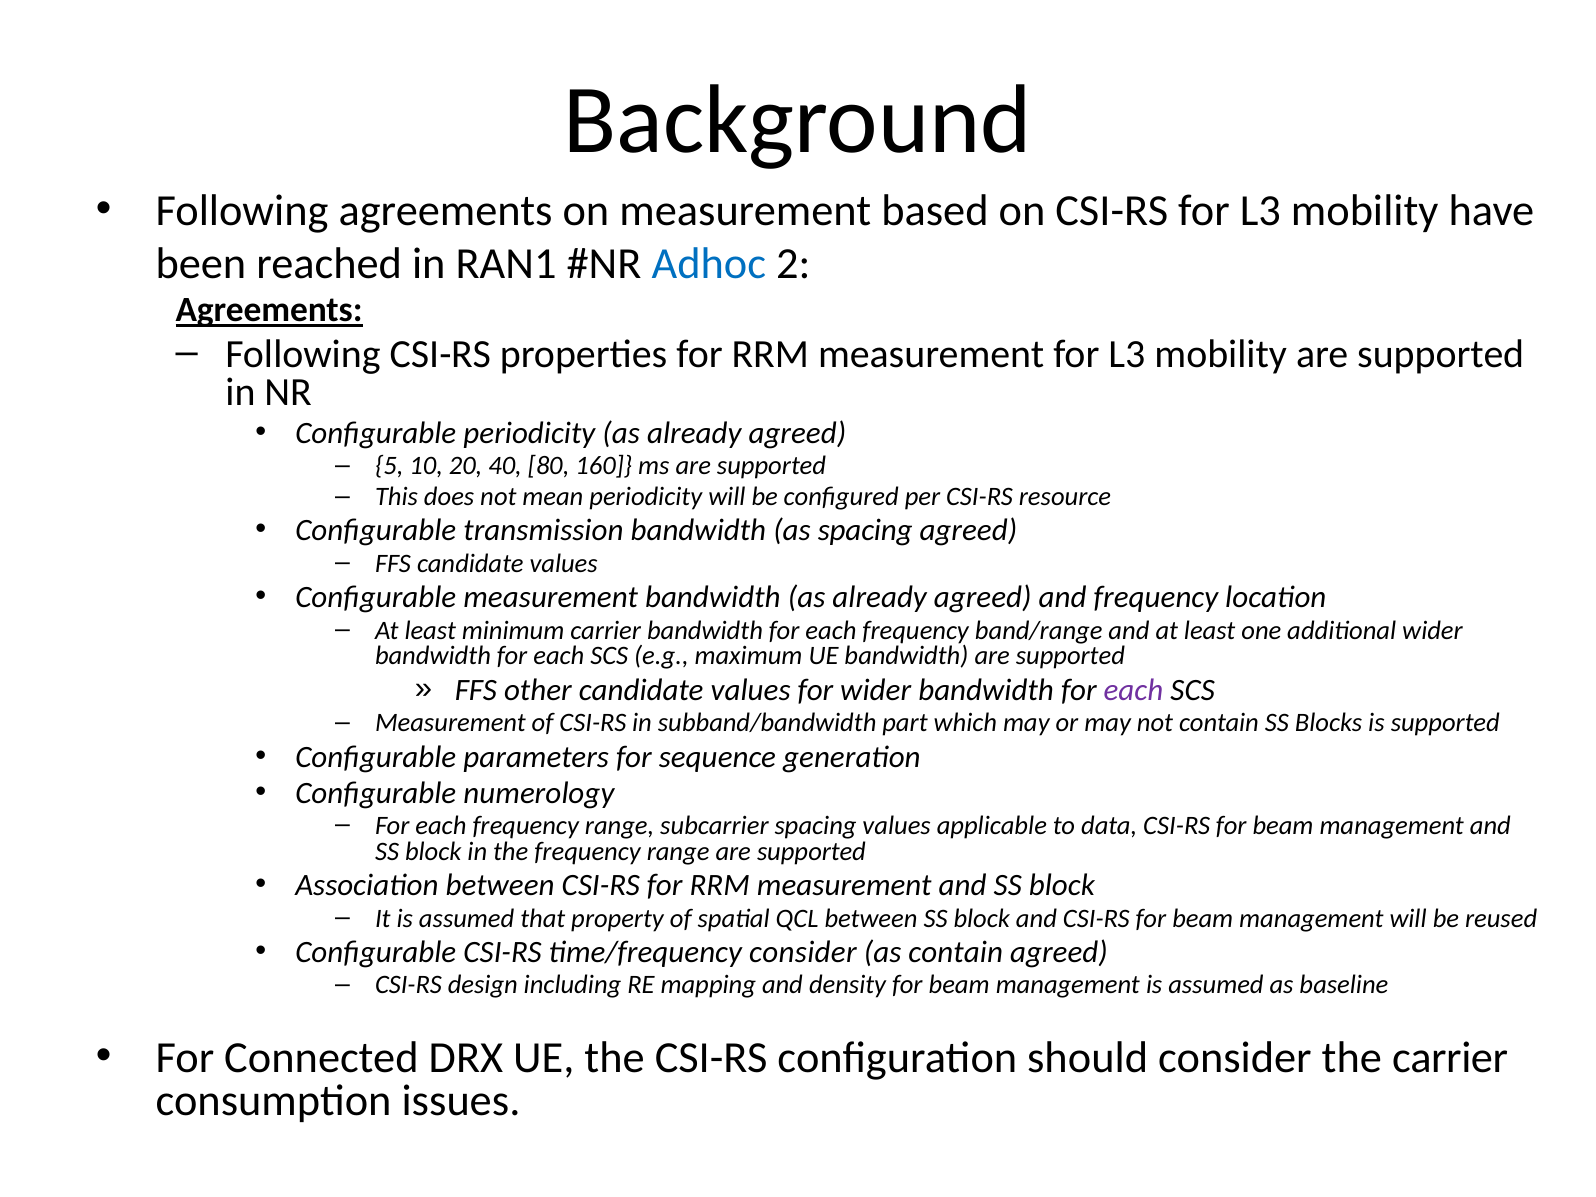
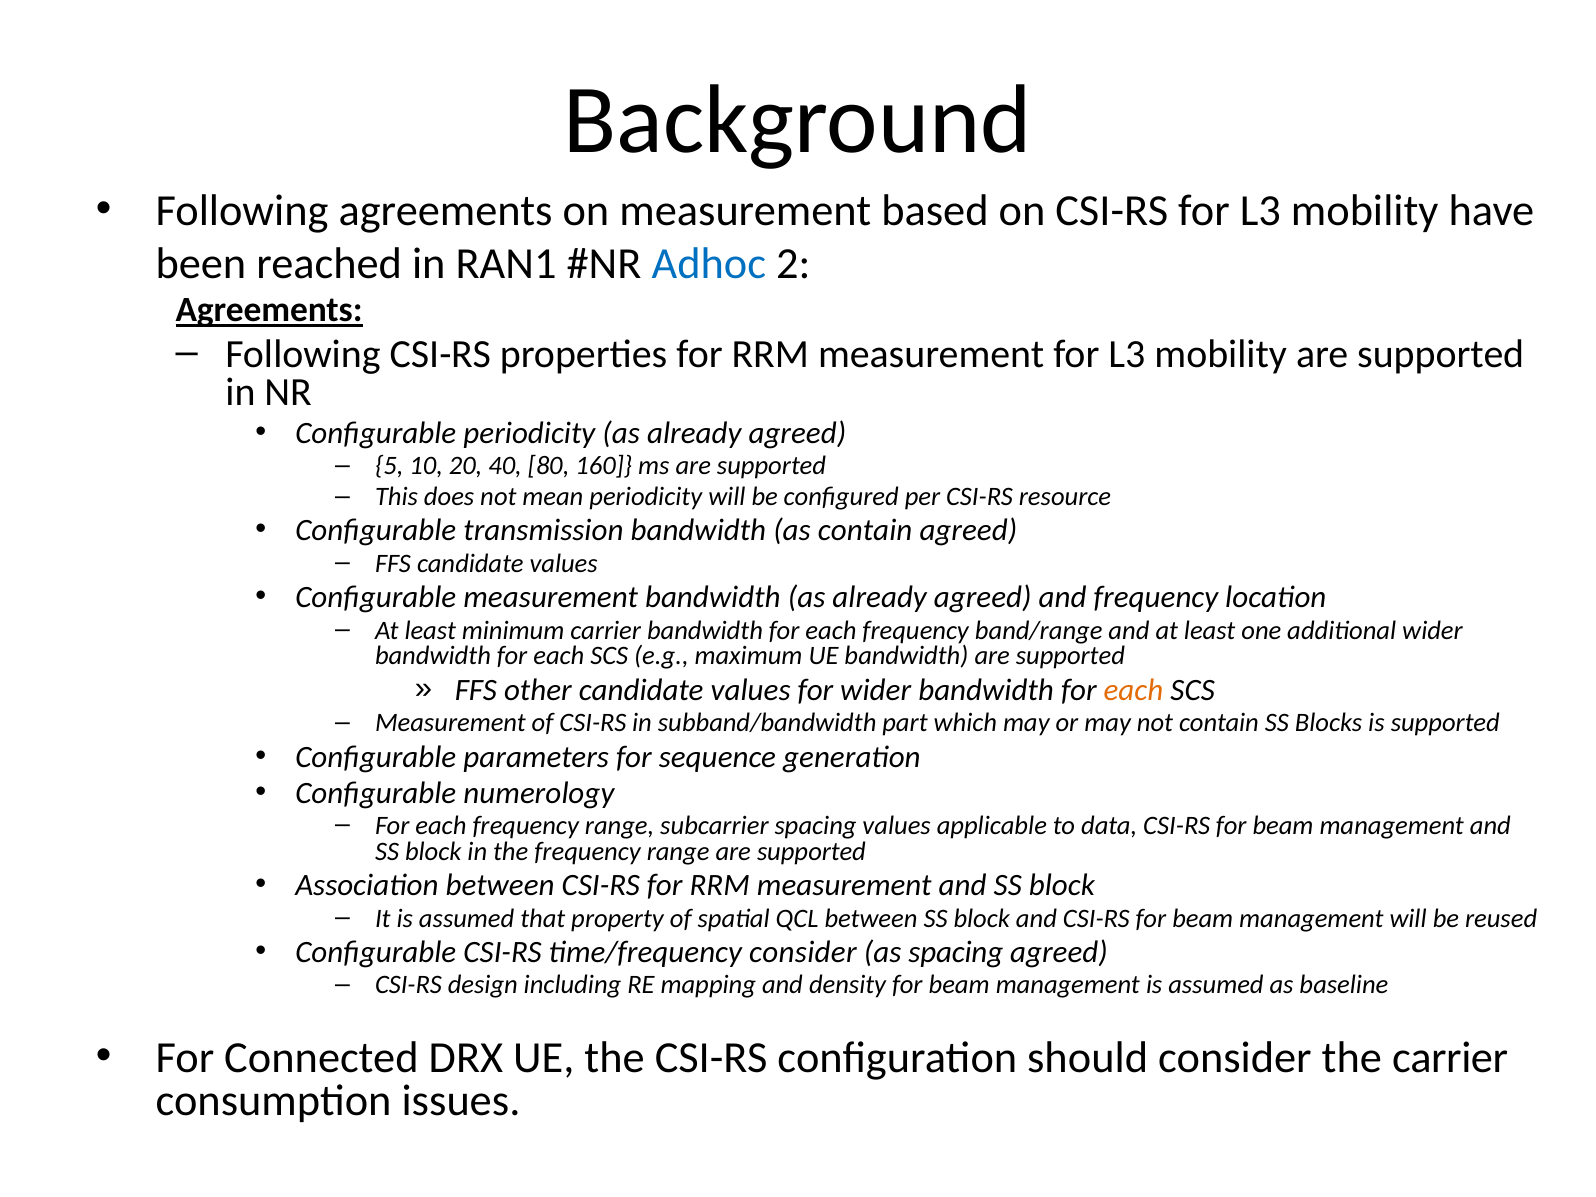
as spacing: spacing -> contain (865, 531)
each colour: purple -> orange (1133, 690)
as contain: contain -> spacing (956, 952)
